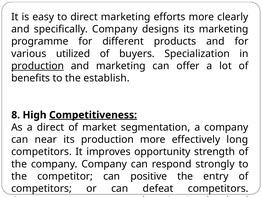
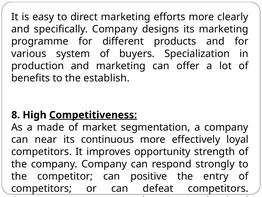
utilized: utilized -> system (73, 54)
production underline: present -> none (38, 66)
a direct: direct -> made (51, 127)
its production: production -> continuous (107, 139)
effectively long: long -> loyal (238, 139)
